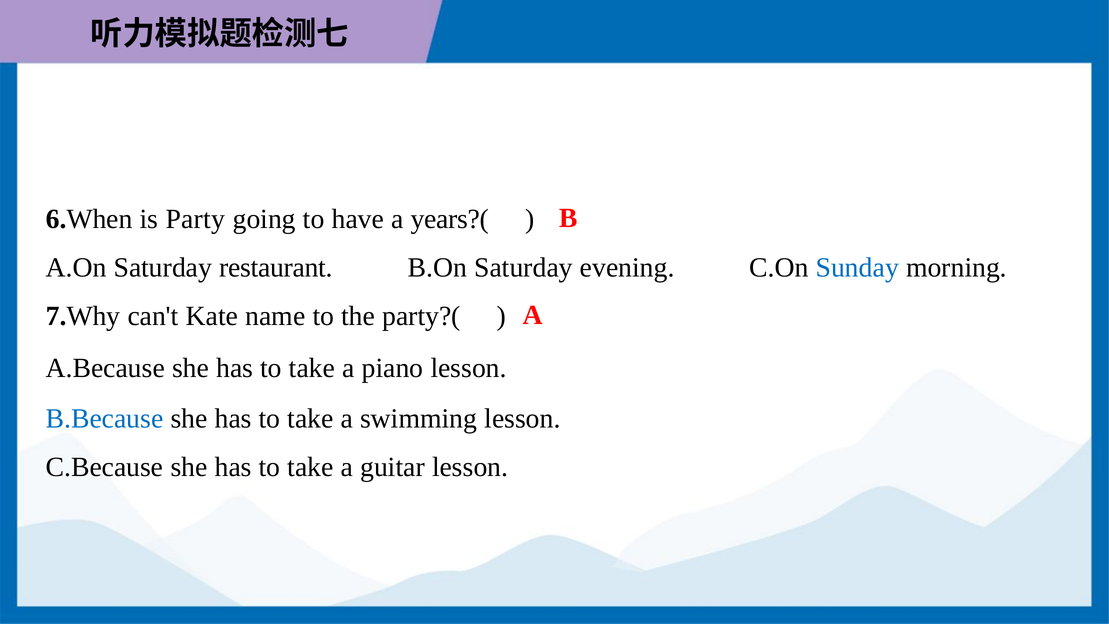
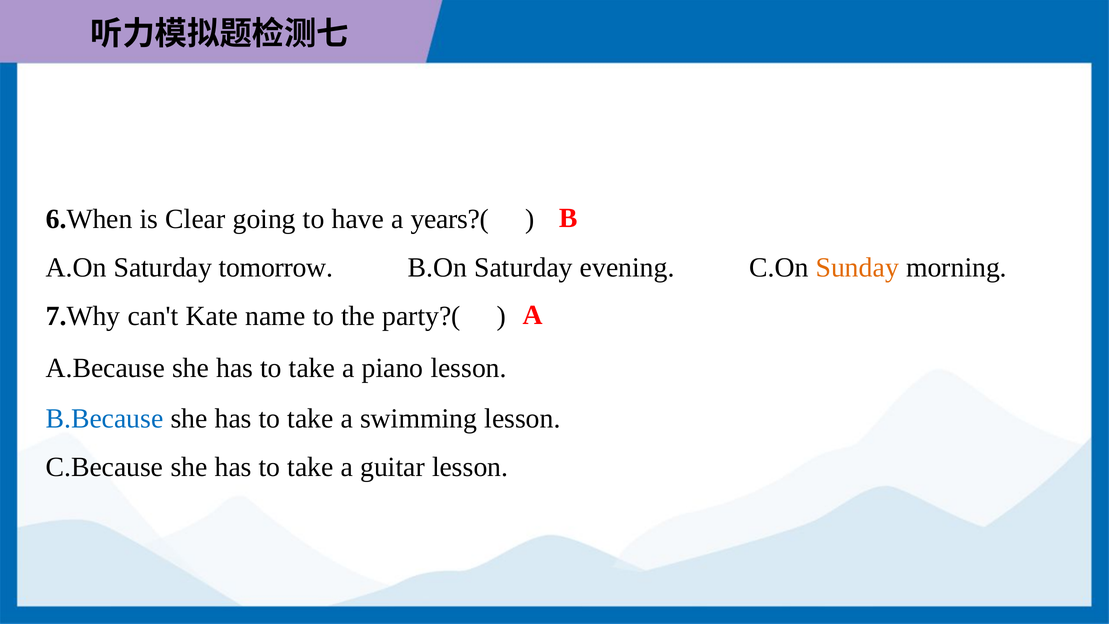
Party: Party -> Clear (195, 219)
restaurant: restaurant -> tomorrow (276, 268)
Sunday colour: blue -> orange (857, 268)
